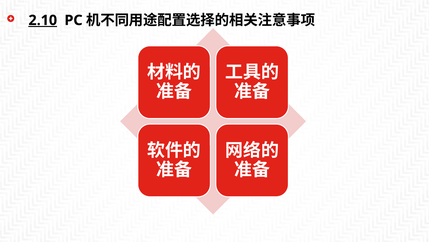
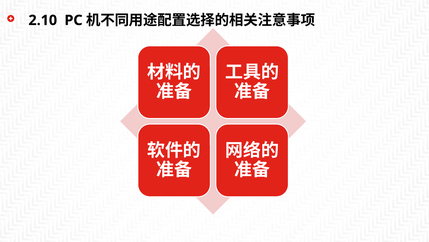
2.10 underline: present -> none (43, 20)
